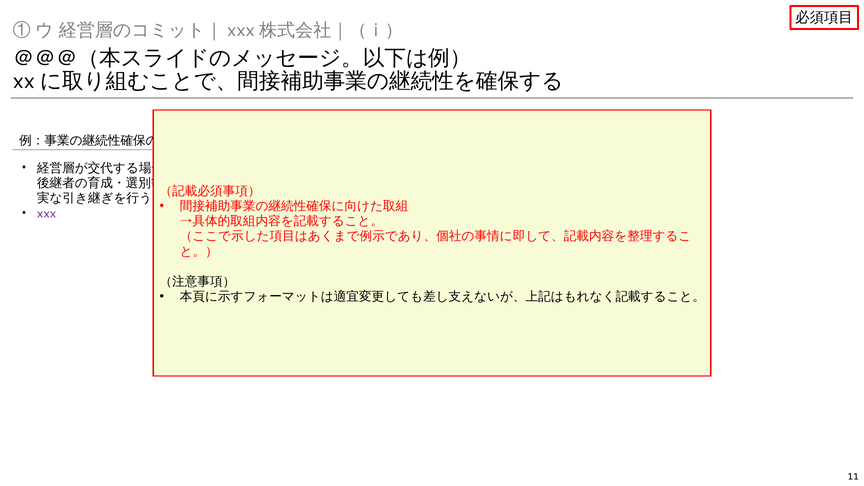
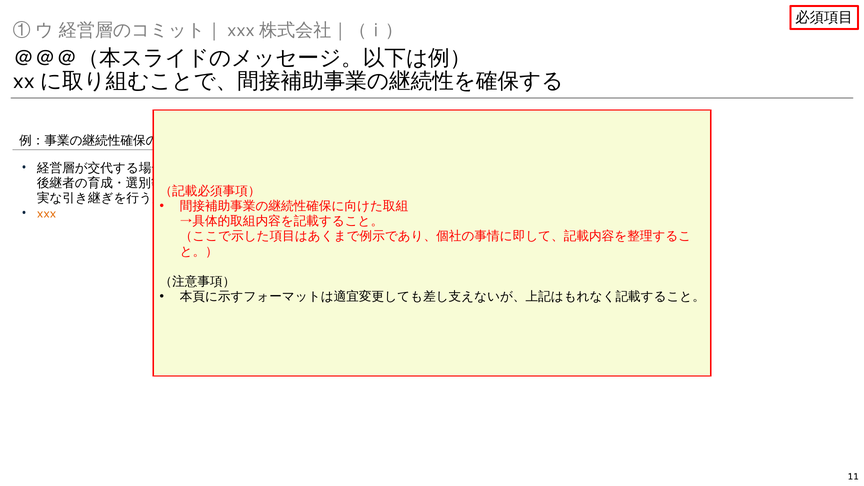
xxx colour: purple -> orange (47, 213)
